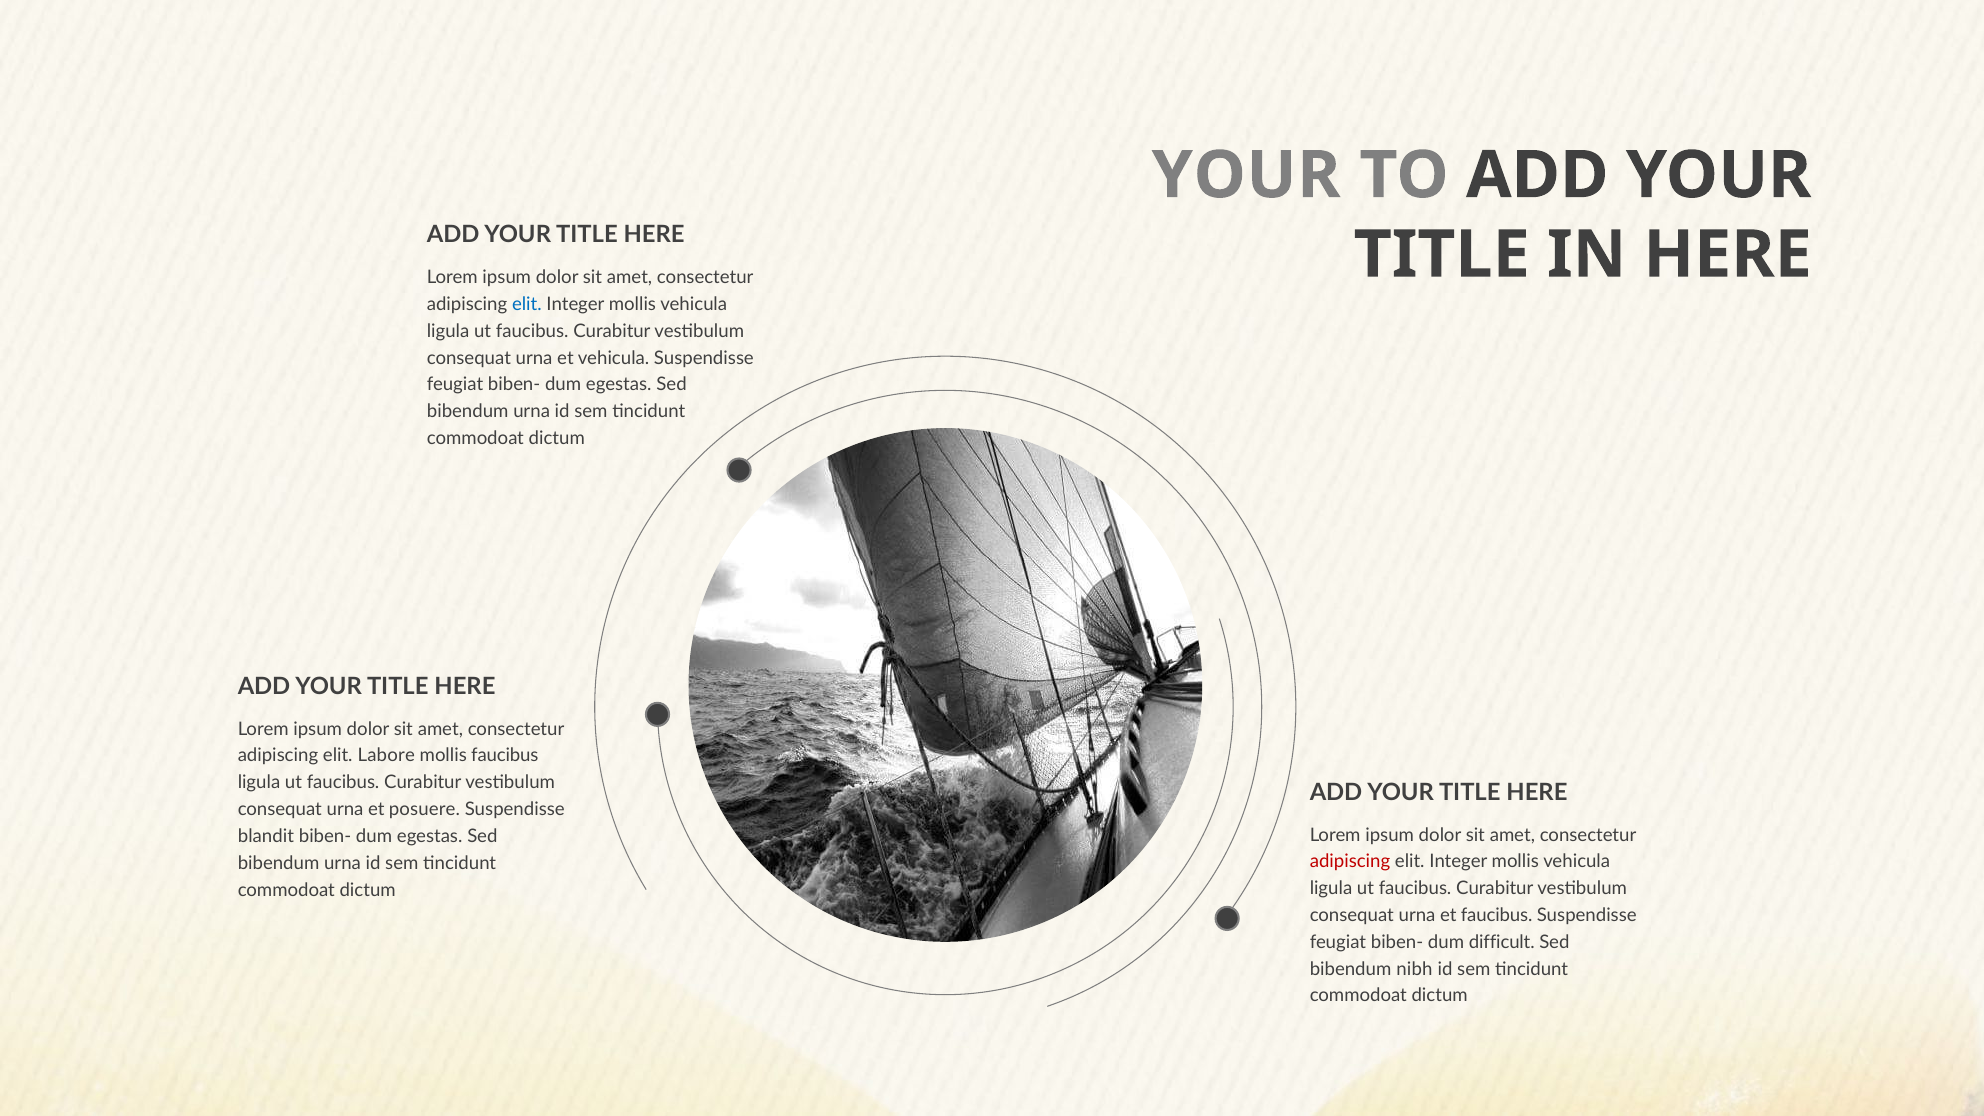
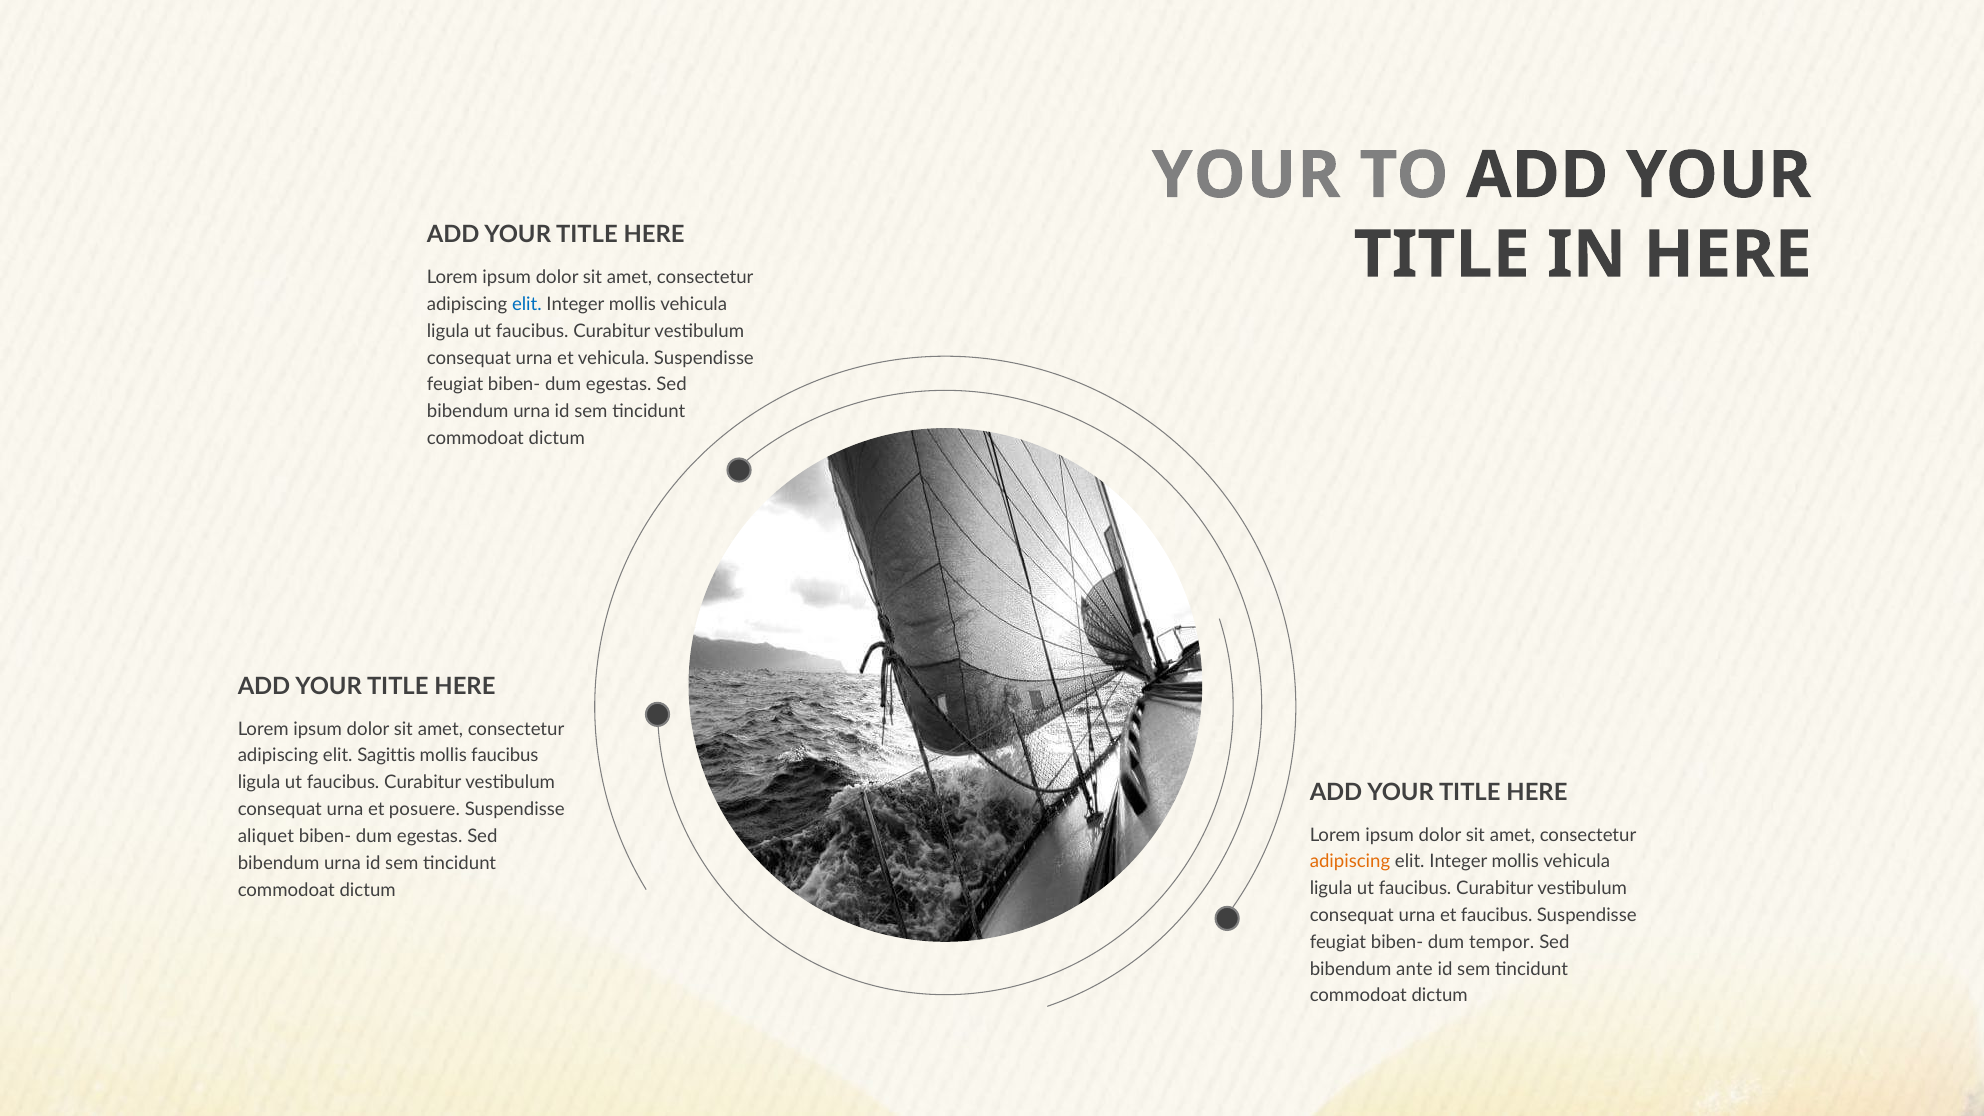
Labore: Labore -> Sagittis (386, 756)
blandit: blandit -> aliquet (266, 836)
adipiscing colour: red -> orange (1350, 862)
difficult: difficult -> tempor (1502, 942)
nibh: nibh -> ante (1414, 969)
